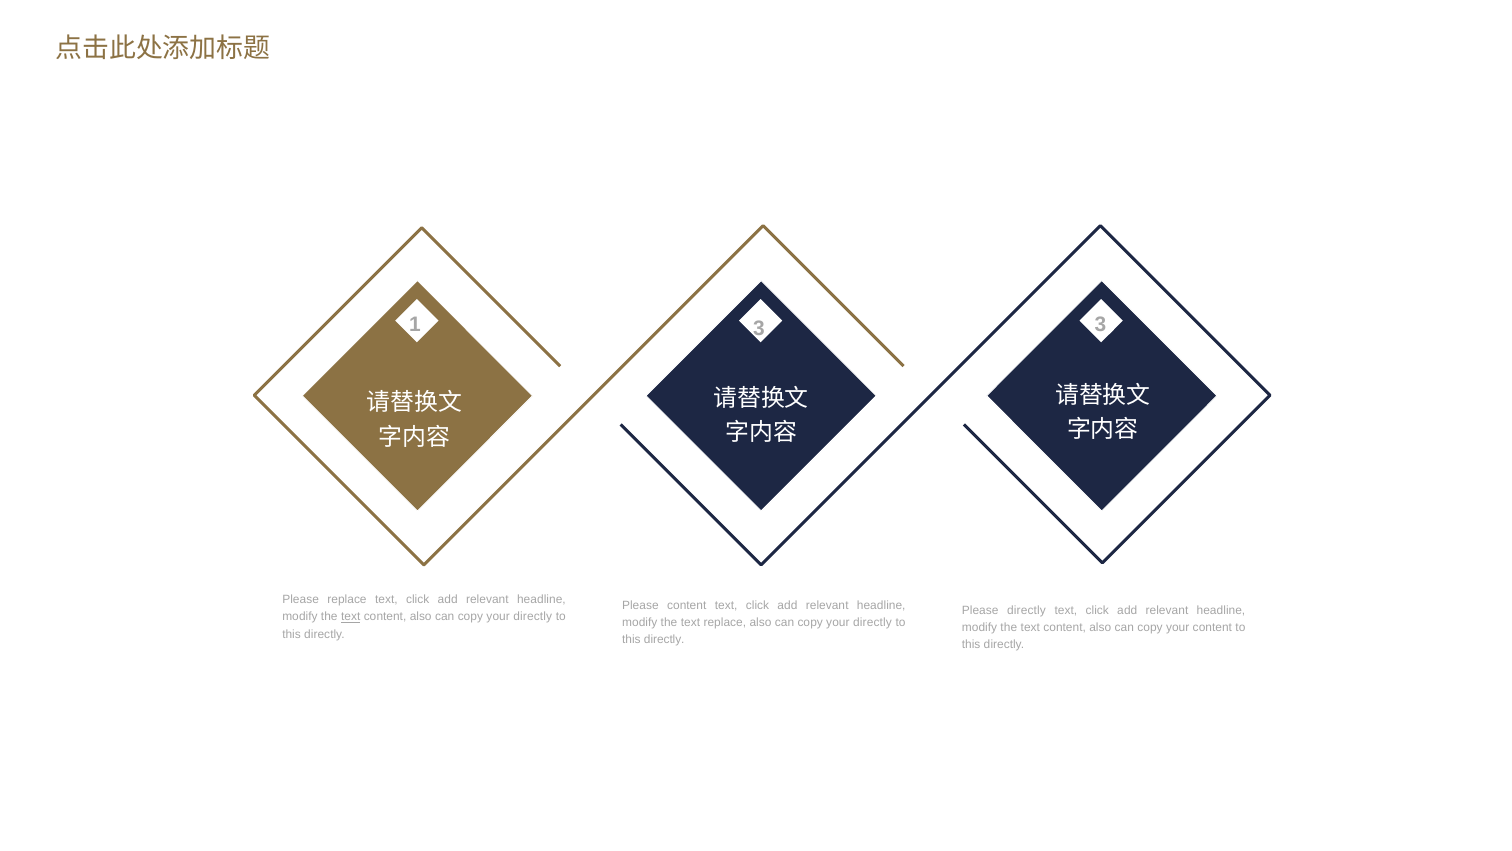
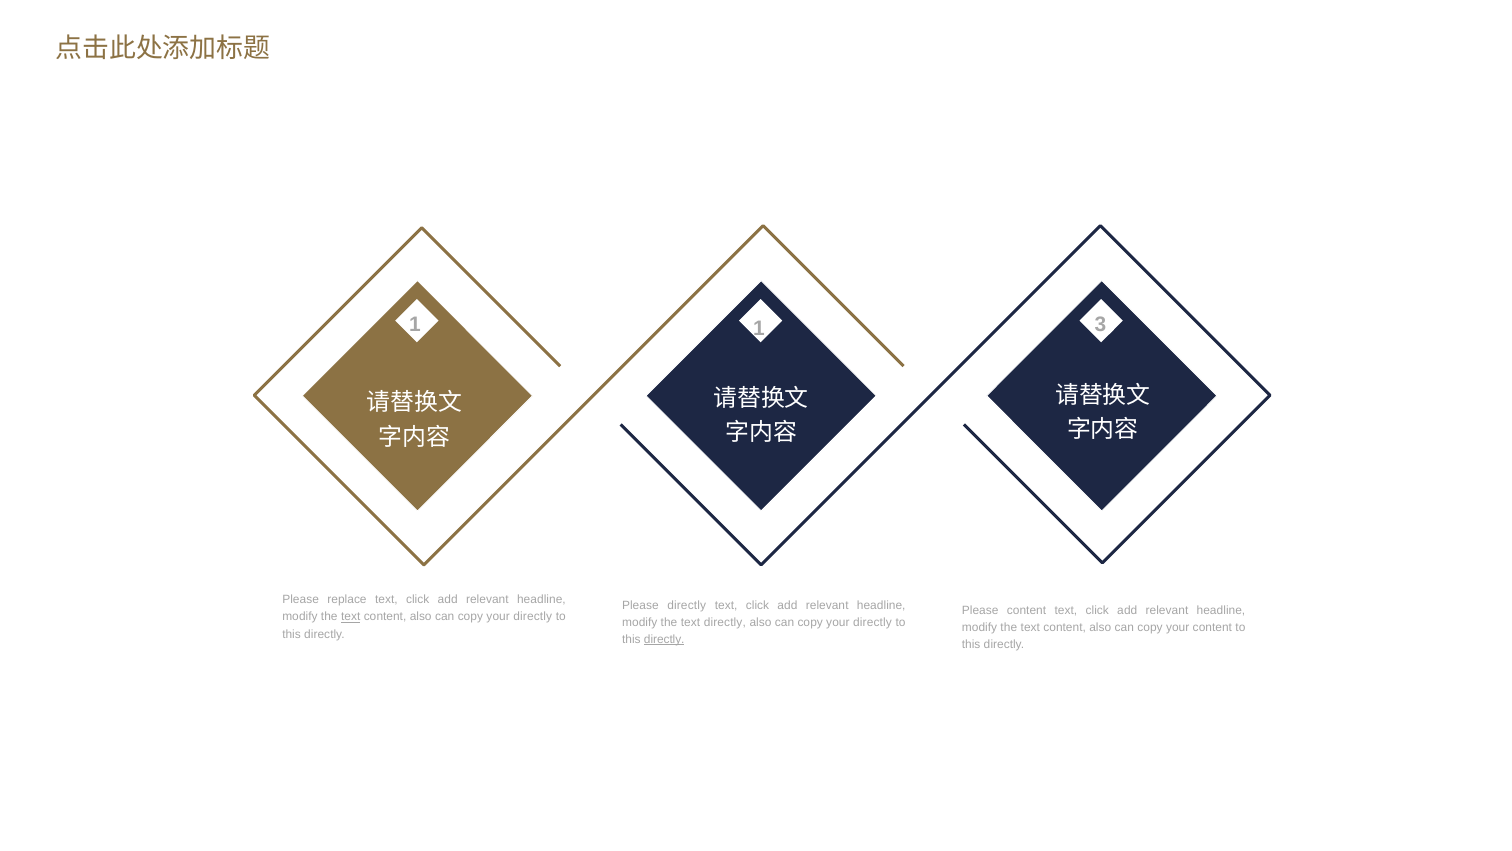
1 3: 3 -> 1 (759, 329)
Please content: content -> directly (687, 605)
Please directly: directly -> content (1027, 610)
text replace: replace -> directly (725, 622)
directly underline: none -> present (664, 639)
